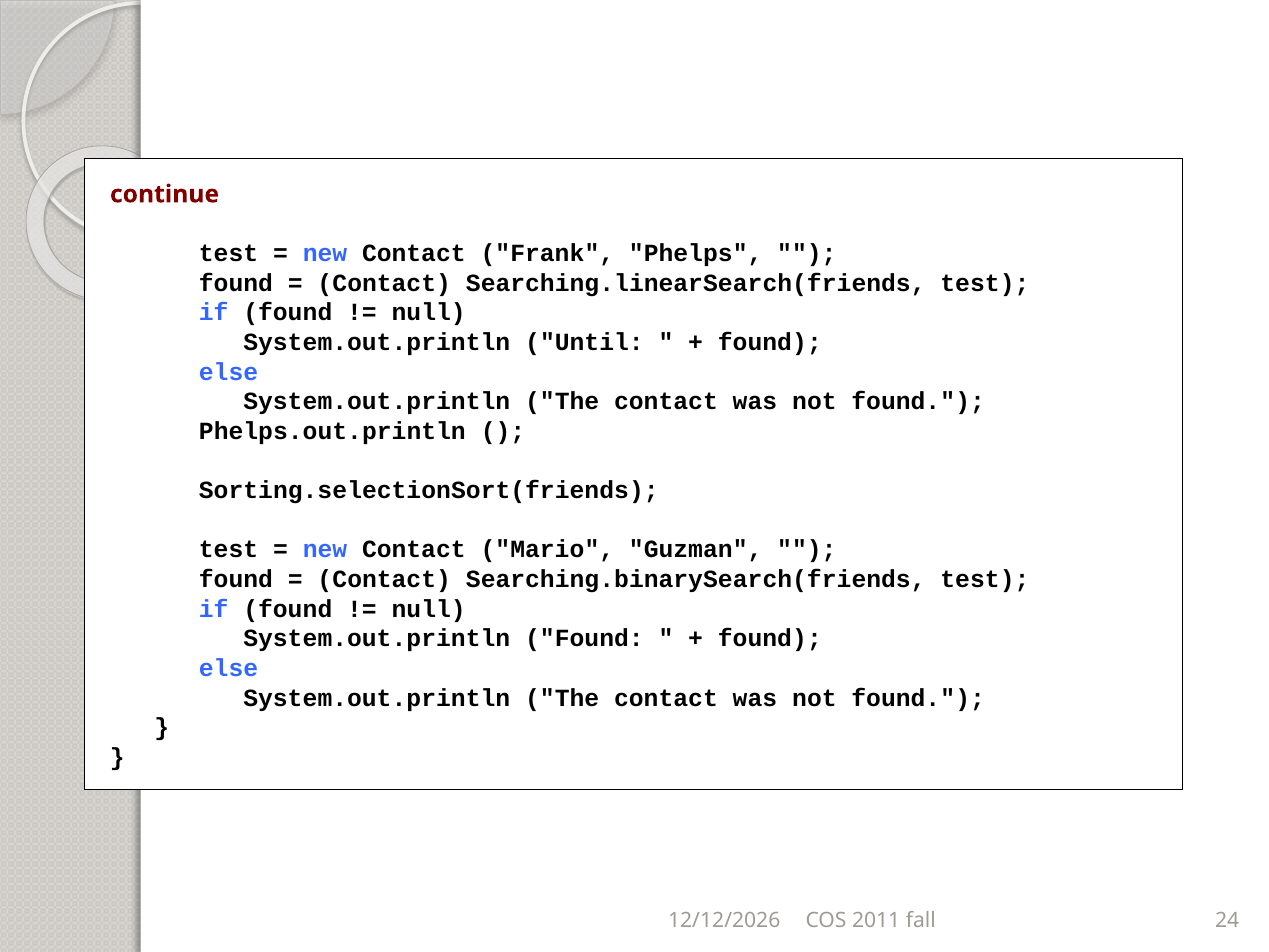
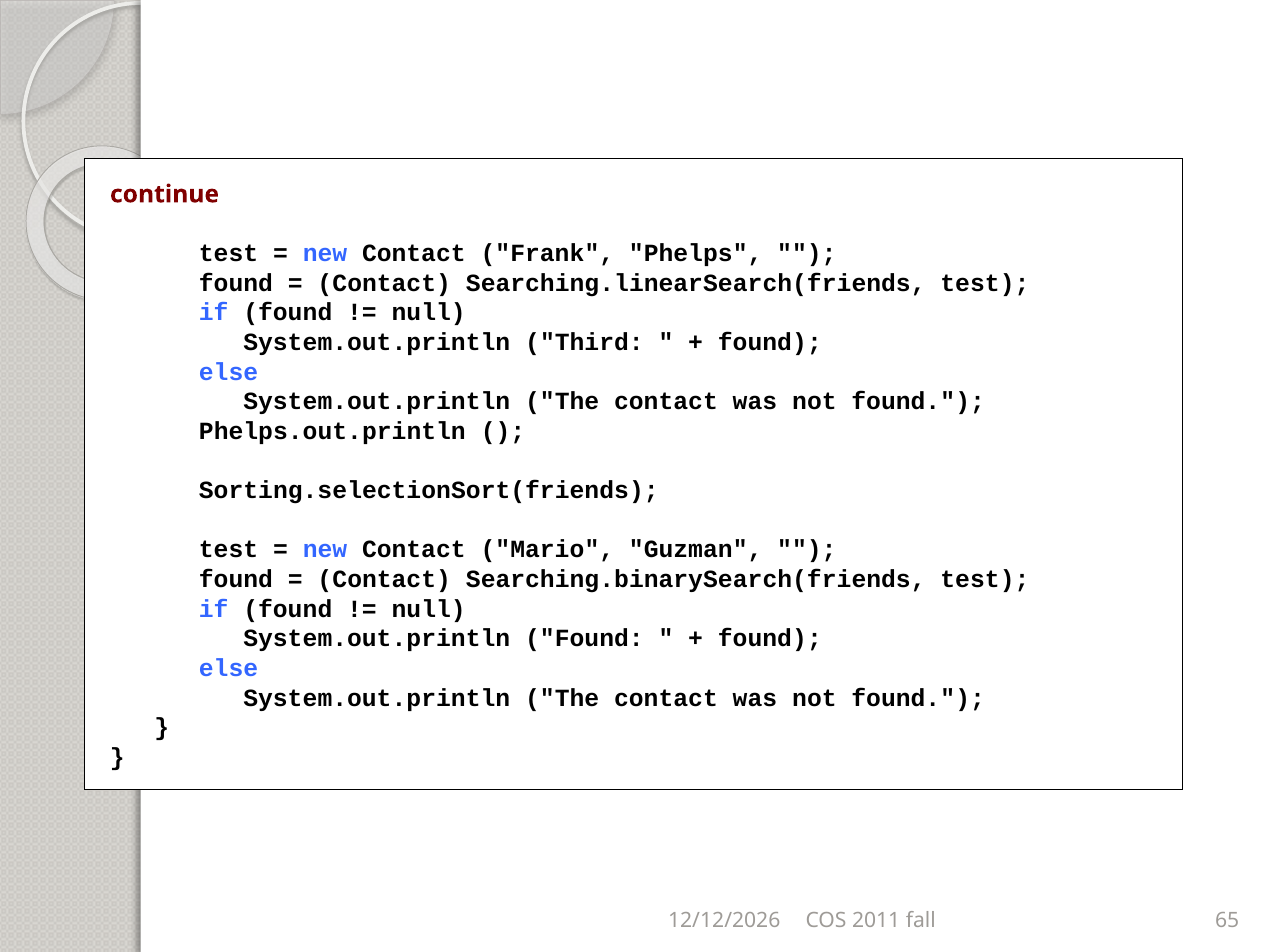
Until: Until -> Third (584, 342)
24: 24 -> 65 (1227, 920)
